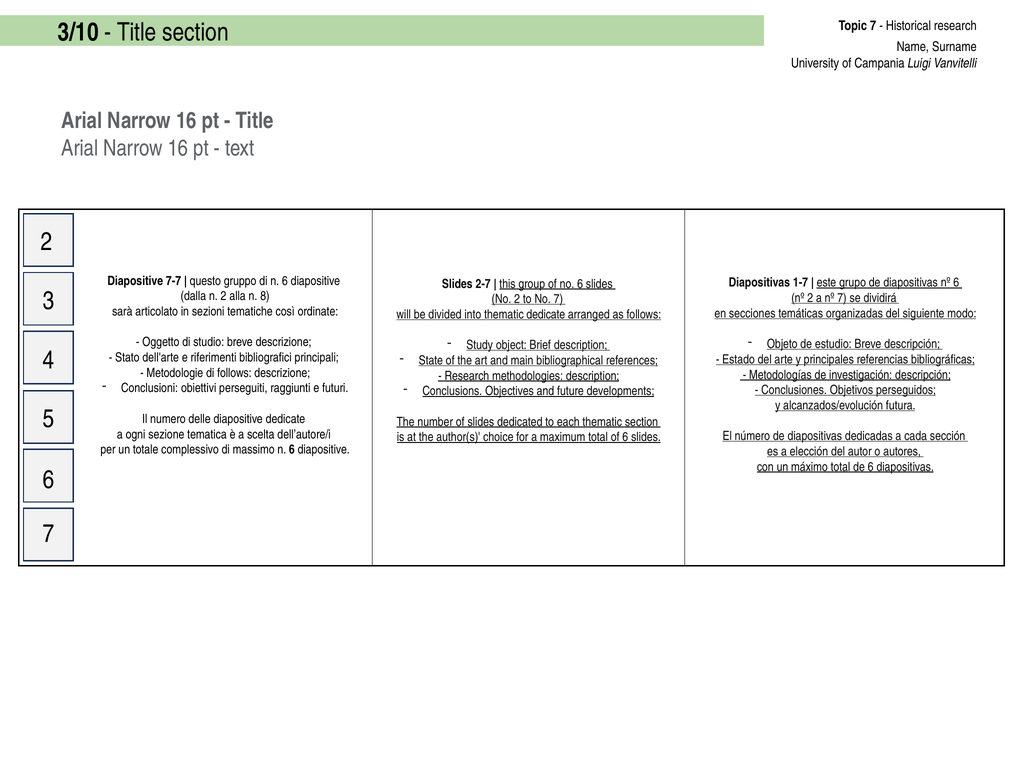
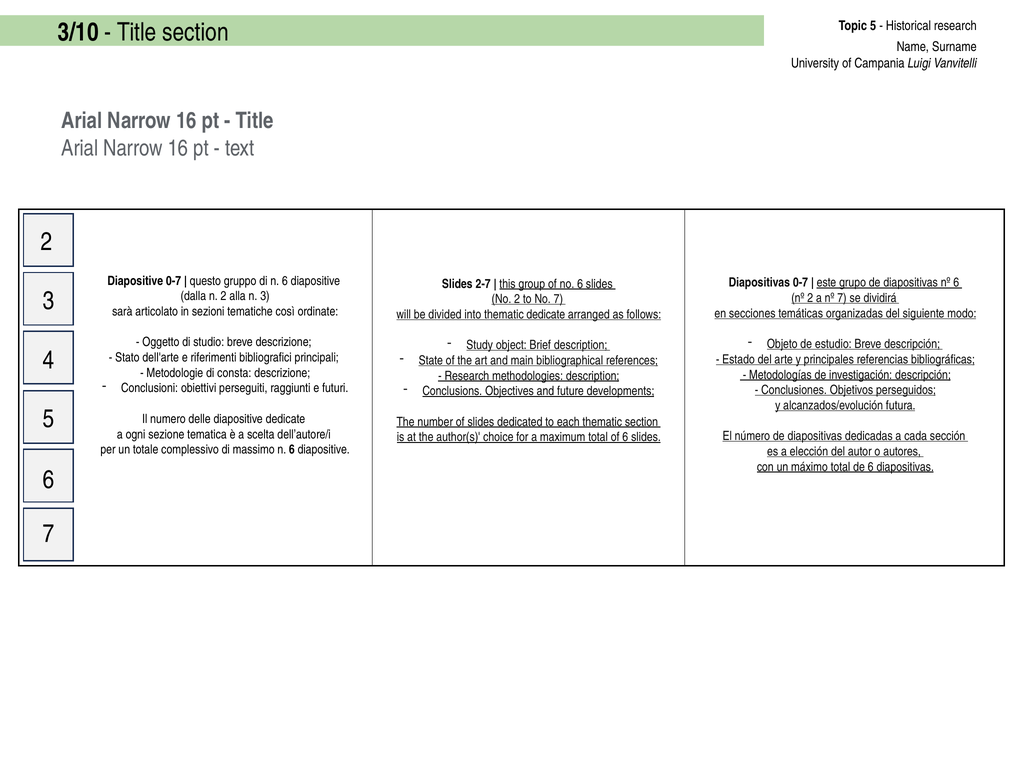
Topic 7: 7 -> 5 (873, 26)
Diapositive 7-7: 7-7 -> 0-7 (174, 281)
Diapositivas 1-7: 1-7 -> 0-7 (801, 283)
n 8: 8 -> 3 (265, 296)
di follows: follows -> consta (234, 373)
